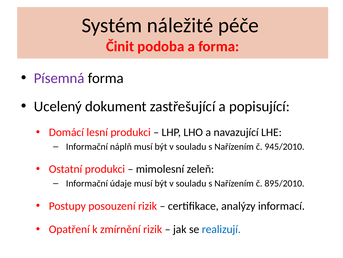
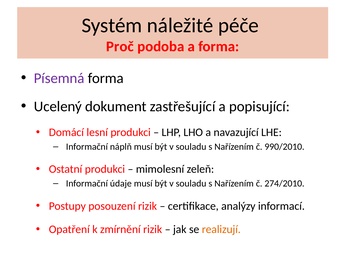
Činit: Činit -> Proč (120, 46)
945/2010: 945/2010 -> 990/2010 (284, 146)
895/2010: 895/2010 -> 274/2010 (284, 183)
realizují colour: blue -> orange (221, 229)
